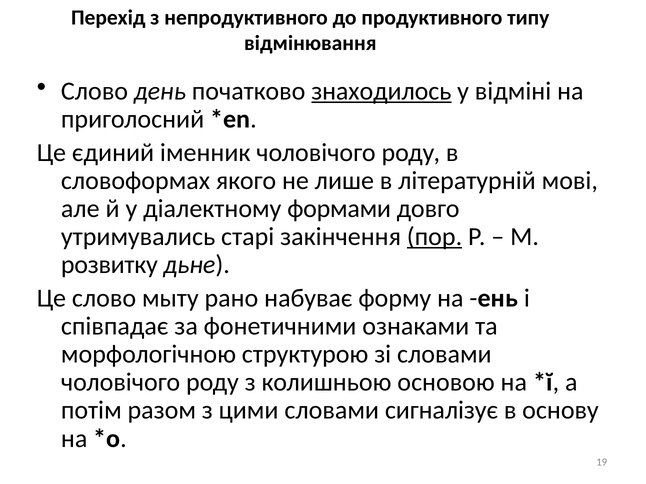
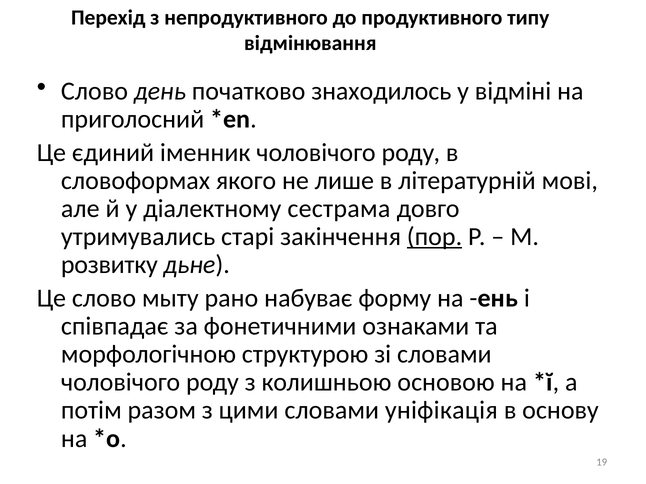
знаходилось underline: present -> none (381, 91)
формами: формами -> сестрама (339, 209)
сигналізує: сигналізує -> уніфікація (441, 411)
